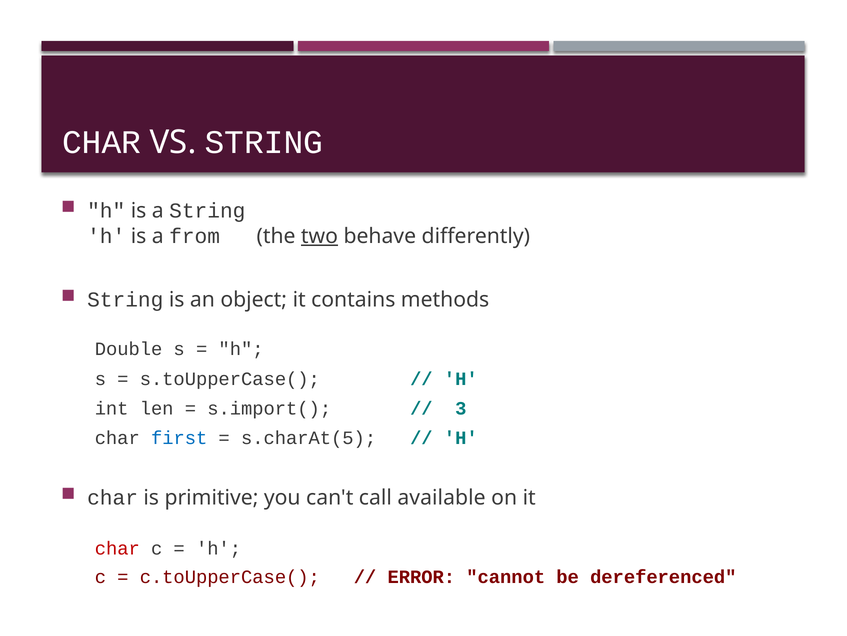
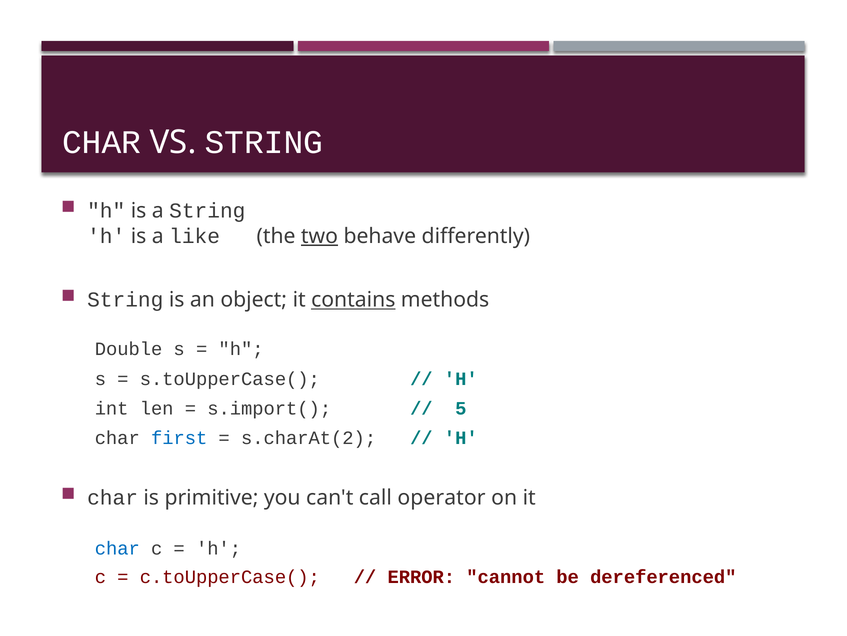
from: from -> like (195, 236)
contains underline: none -> present (353, 299)
3: 3 -> 5 (461, 408)
s.charAt(5: s.charAt(5 -> s.charAt(2 (309, 438)
available: available -> operator (441, 497)
char colour: red -> blue (117, 548)
